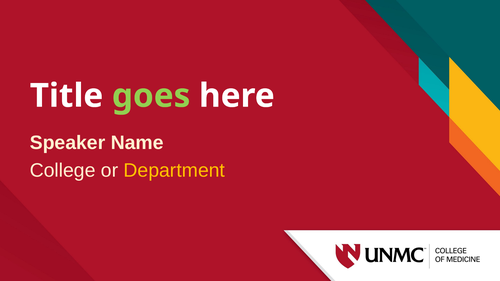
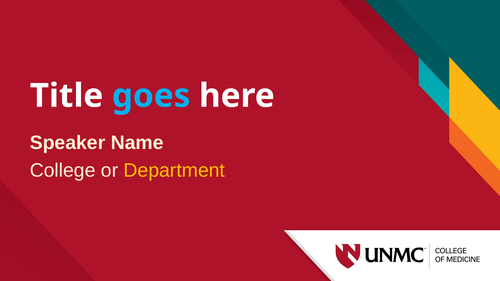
goes colour: light green -> light blue (151, 96)
